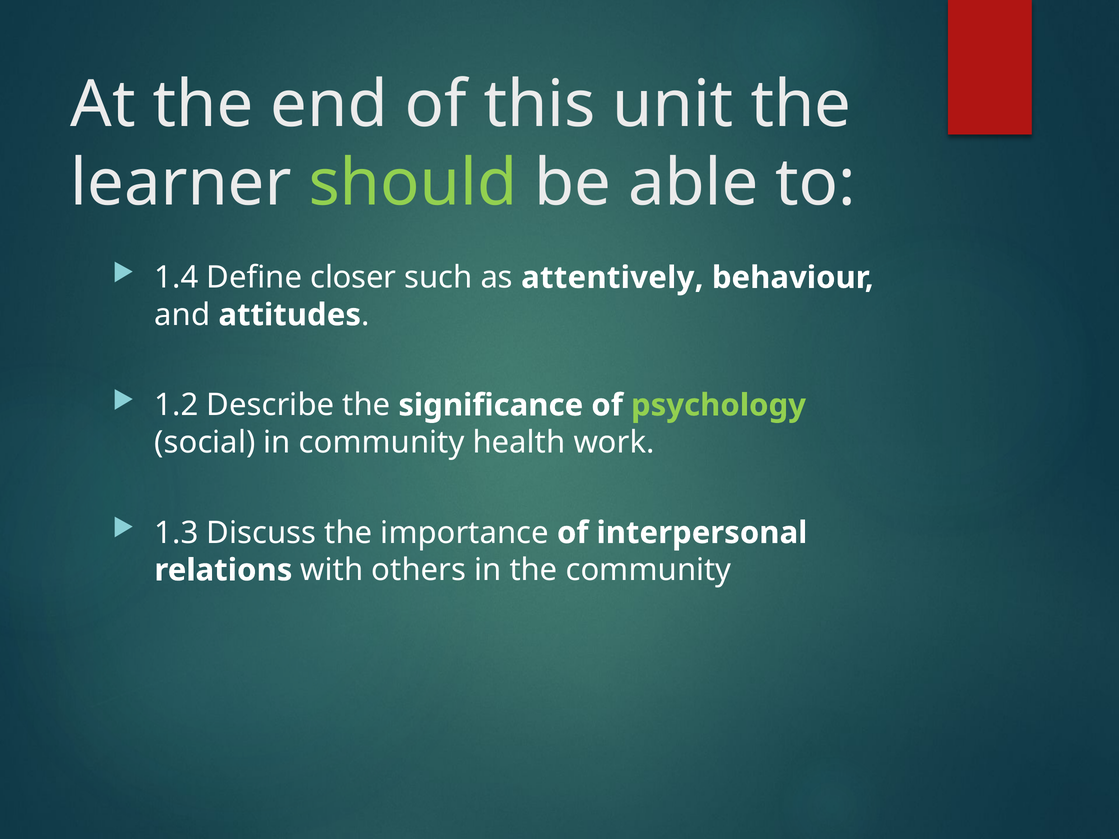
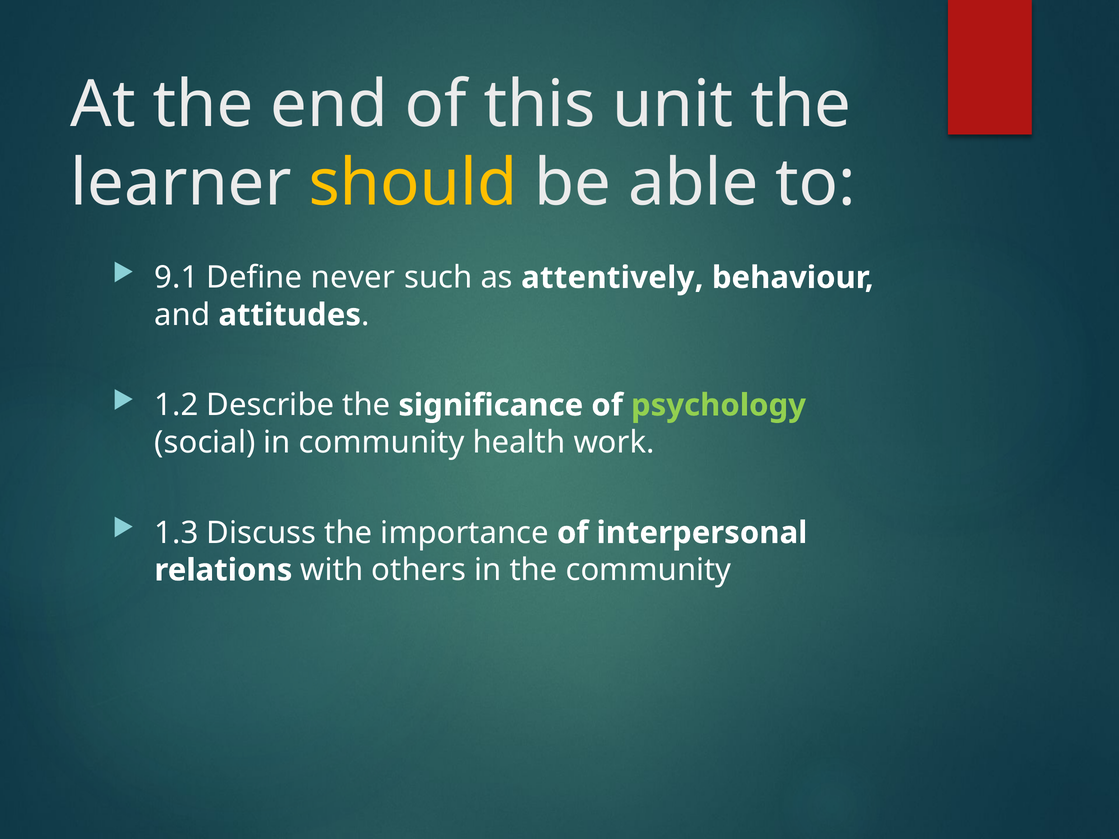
should colour: light green -> yellow (413, 183)
1.4: 1.4 -> 9.1 (176, 278)
closer: closer -> never (353, 278)
